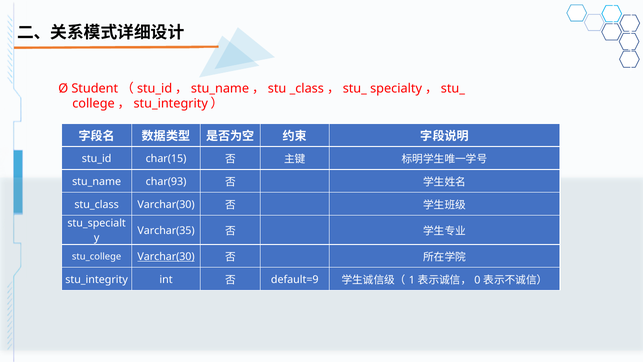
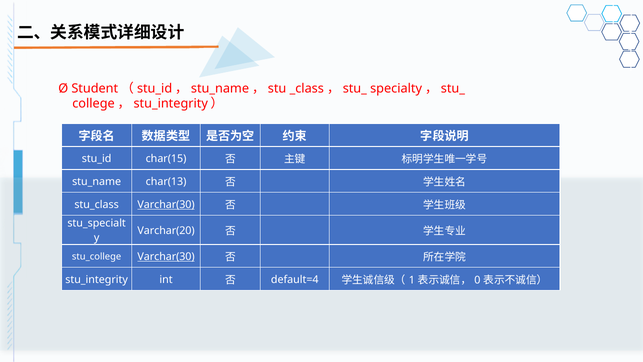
char(93: char(93 -> char(13 (166, 181)
Varchar(30 underline: none -> present (166, 204)
Varchar(35: Varchar(35 -> Varchar(20 (166, 230)
default=9: default=9 -> default=4 (295, 279)
